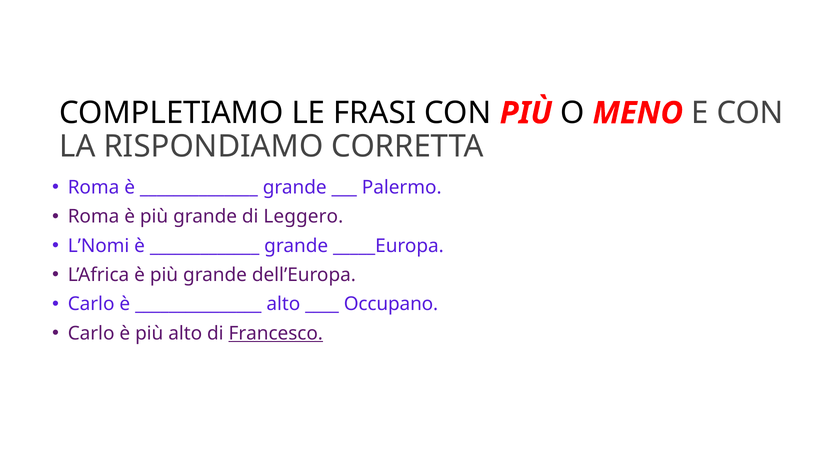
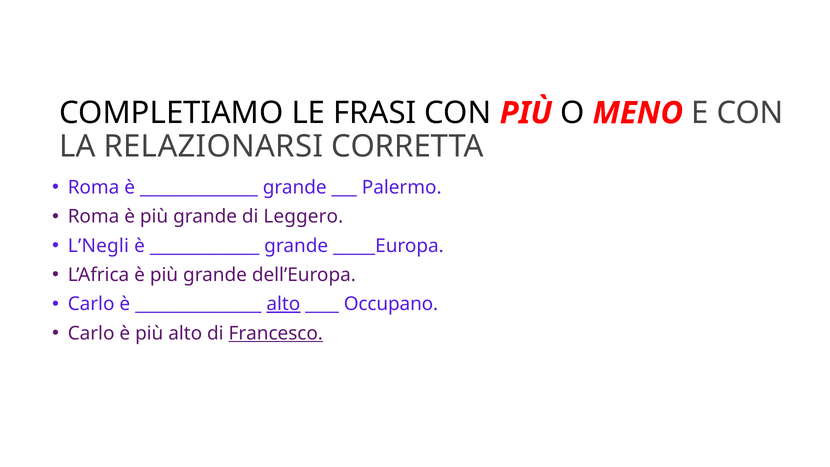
RISPONDIAMO: RISPONDIAMO -> RELAZIONARSI (213, 147)
L’Nomi: L’Nomi -> L’Negli (98, 246)
alto underline: none -> present (283, 304)
